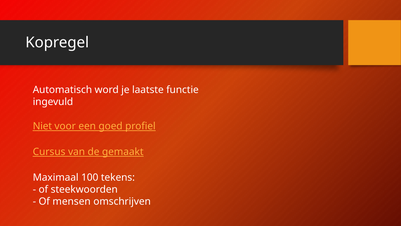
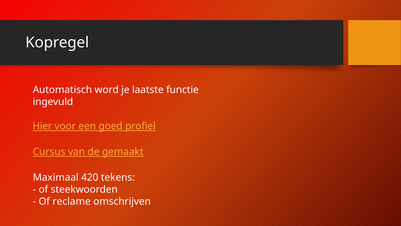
Niet: Niet -> Hier (42, 126)
100: 100 -> 420 (90, 177)
mensen: mensen -> reclame (72, 201)
